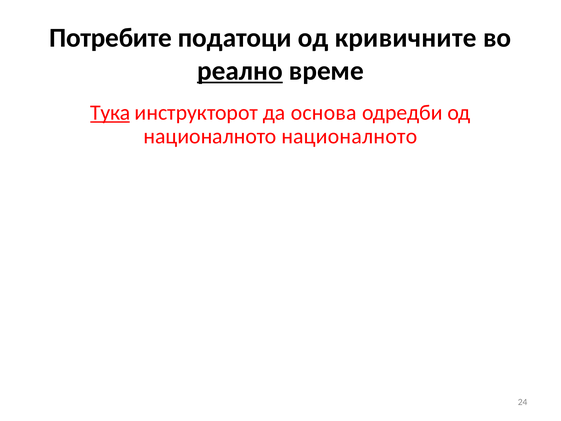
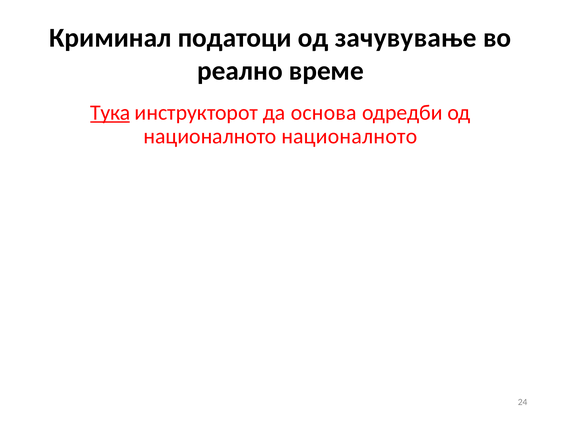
Потребите: Потребите -> Криминал (110, 38)
кривичните: кривичните -> зачувување (406, 38)
реално underline: present -> none (240, 71)
